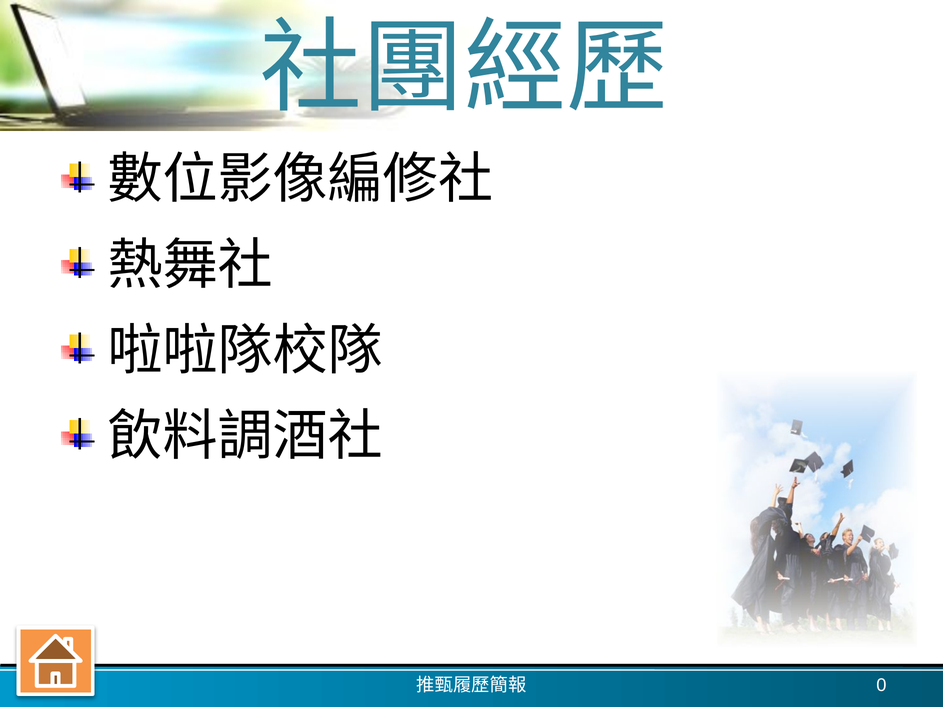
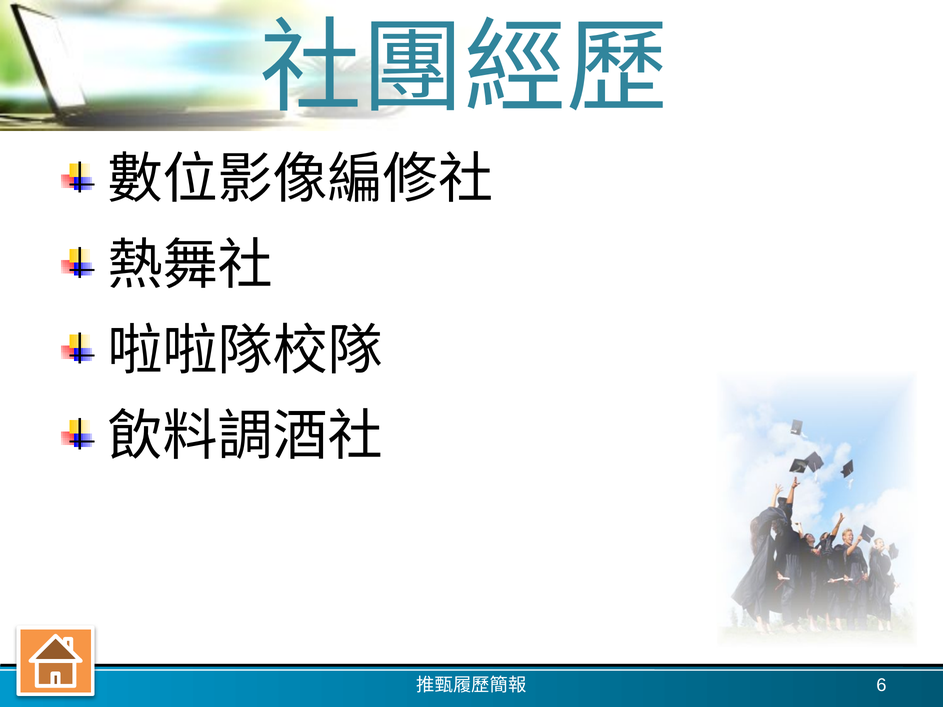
0: 0 -> 6 (881, 685)
